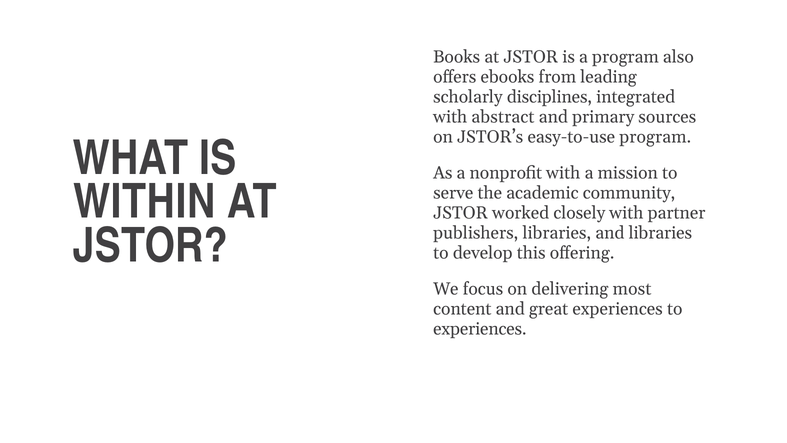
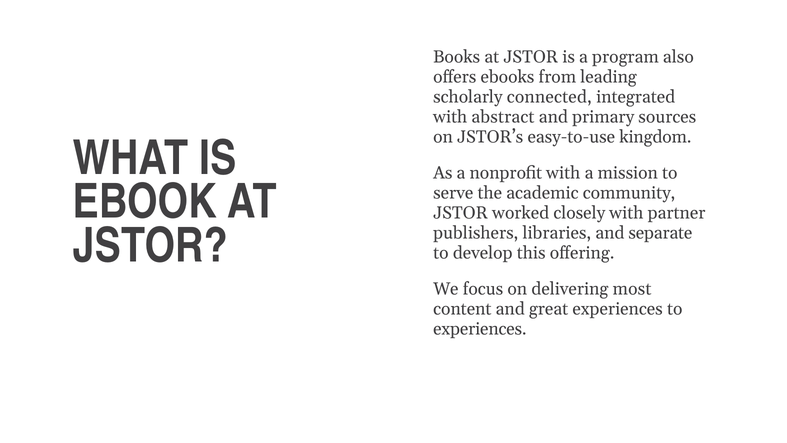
disciplines: disciplines -> connected (549, 97)
easy-to-use program: program -> kingdom (655, 137)
WITHIN: WITHIN -> EBOOK (145, 202)
and libraries: libraries -> separate (660, 233)
